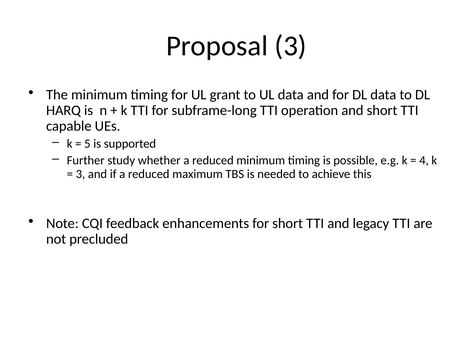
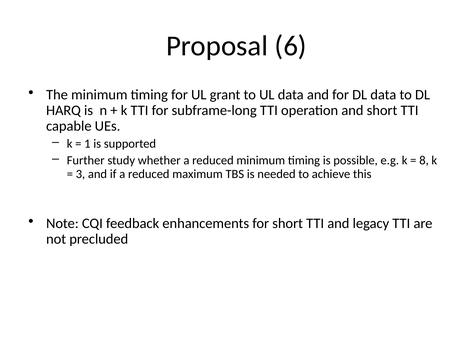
Proposal 3: 3 -> 6 (291, 46)
5: 5 -> 1 (87, 144)
4: 4 -> 8 (424, 160)
